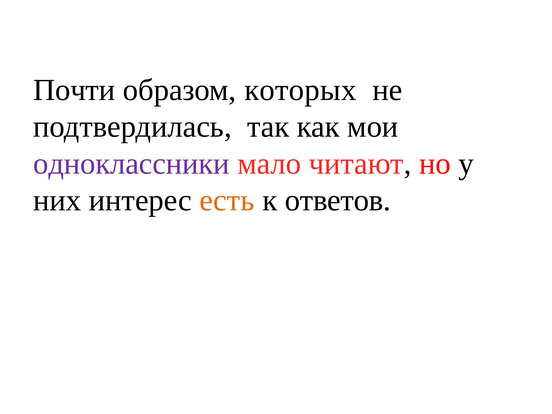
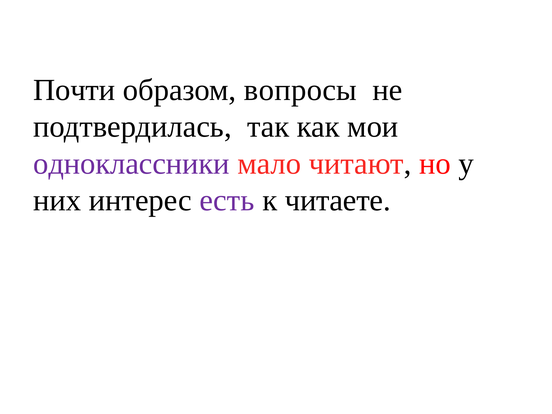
которых: которых -> вопросы (300, 90)
есть colour: orange -> purple (227, 200)
ответов: ответов -> читаете (338, 200)
